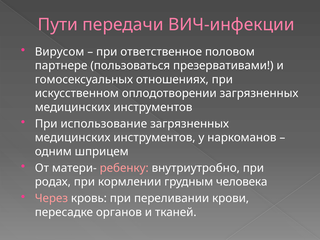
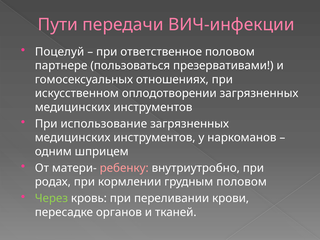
Вирусом: Вирусом -> Поцелуй (60, 52)
грудным человека: человека -> половом (242, 182)
Через colour: pink -> light green (51, 198)
